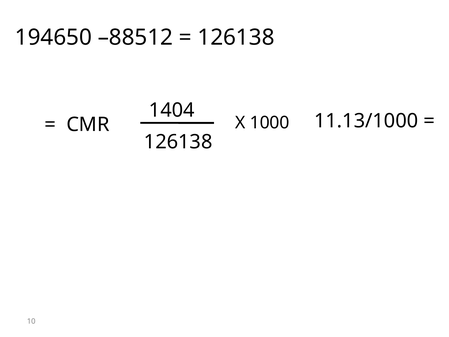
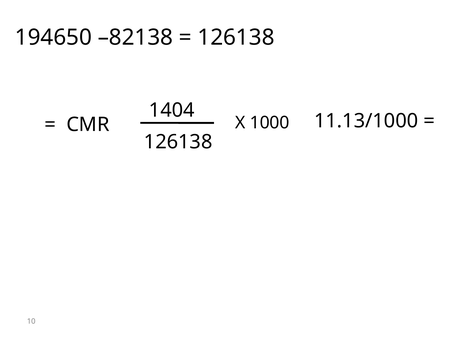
–88512: –88512 -> –82138 (135, 38)
